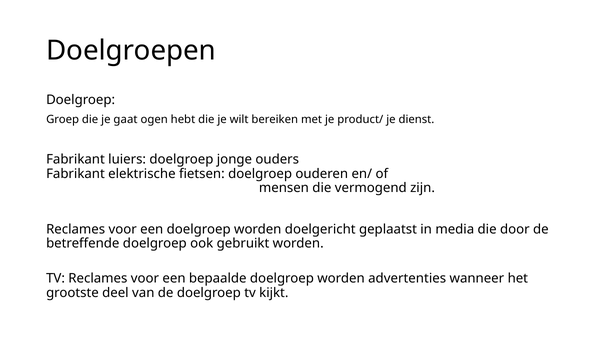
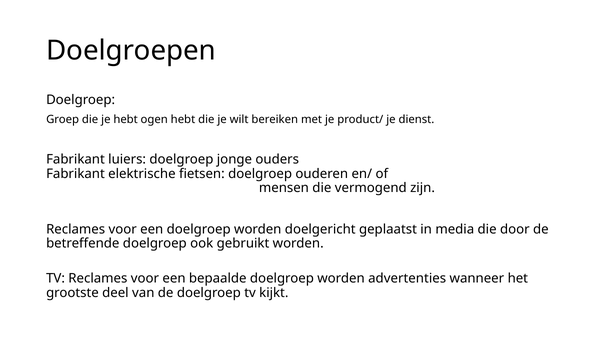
je gaat: gaat -> hebt (126, 120)
